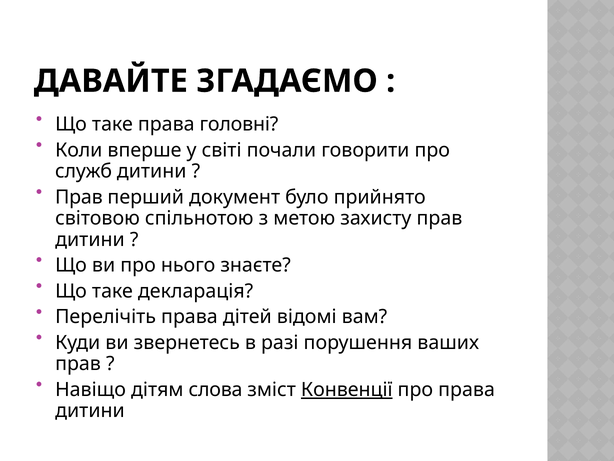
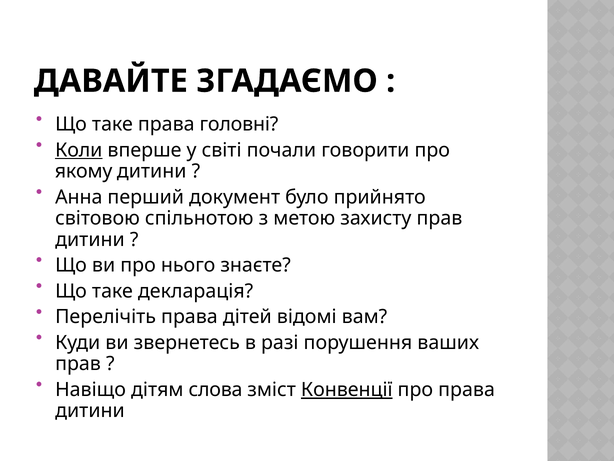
Коли underline: none -> present (79, 150)
служб: служб -> якому (84, 171)
Прав: Прав -> Анна (79, 197)
